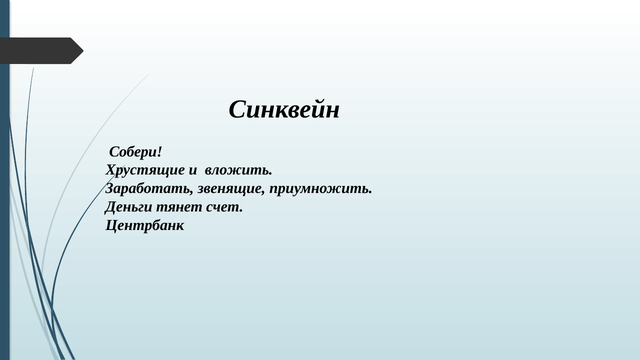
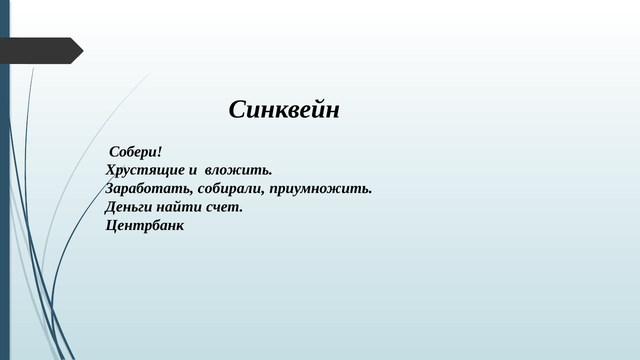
звенящие: звенящие -> собирали (232, 188)
тянет: тянет -> найти (179, 207)
